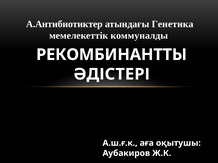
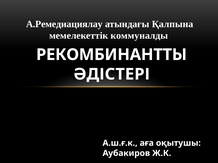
А.Антибиотиктер: А.Антибиотиктер -> А.Ремедиациялау (64, 24)
Генетика: Генетика -> Қалпына (173, 24)
